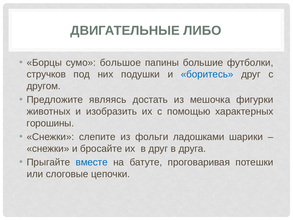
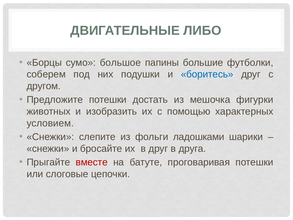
стручков: стручков -> соберем (46, 74)
Предложите являясь: являясь -> потешки (108, 100)
горошины: горошины -> условием (50, 123)
вместе colour: blue -> red (92, 162)
